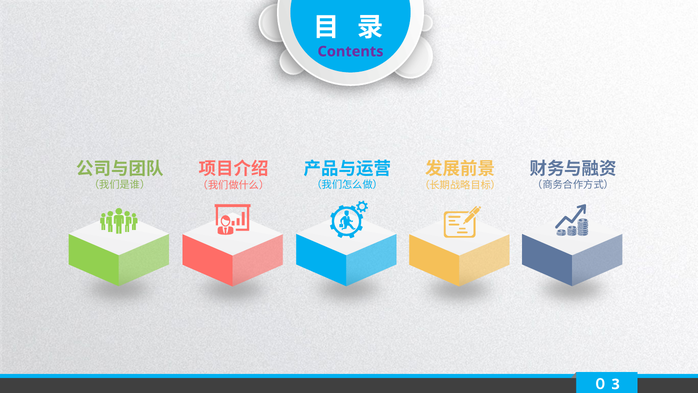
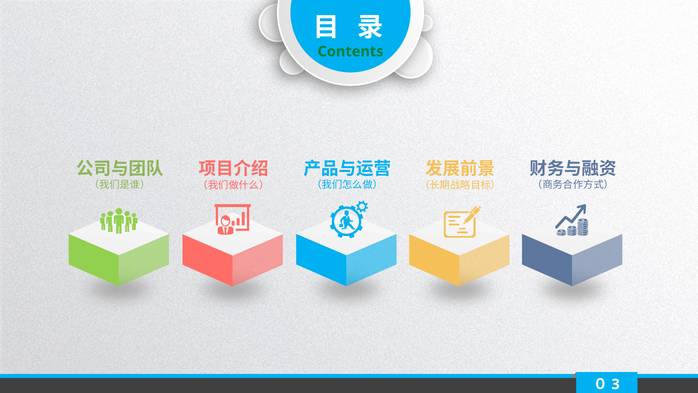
Contents colour: purple -> green (350, 51)
